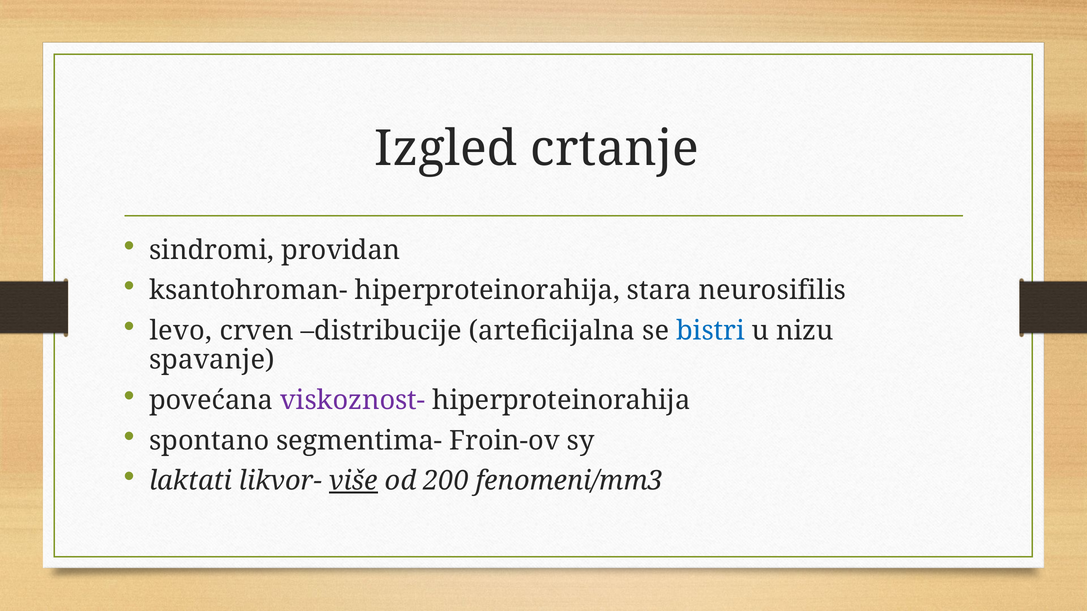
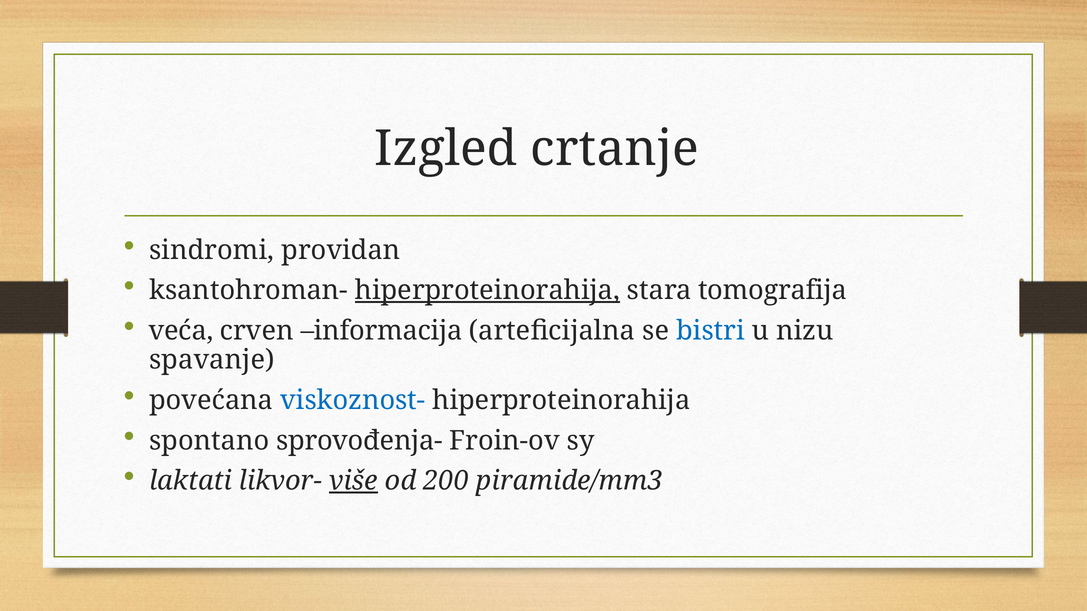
hiperproteinorahija underline: none -> present (487, 291)
neurosifilis: neurosifilis -> tomografija (773, 291)
levo: levo -> veća (181, 331)
distribucije: distribucije -> informacija (382, 331)
viskoznost- colour: purple -> blue (353, 401)
segmentima-: segmentima- -> sprovođenja- (359, 441)
fenomeni/mm3: fenomeni/mm3 -> piramide/mm3 (569, 481)
